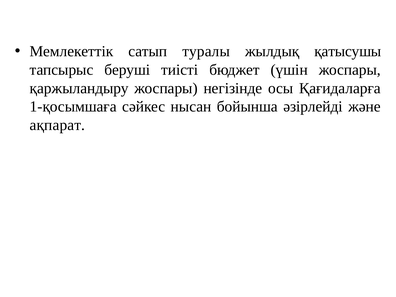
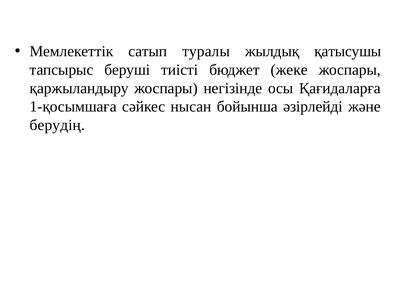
үшін: үшін -> жеке (289, 70)
ақпарат: ақпарат -> берудің (57, 125)
